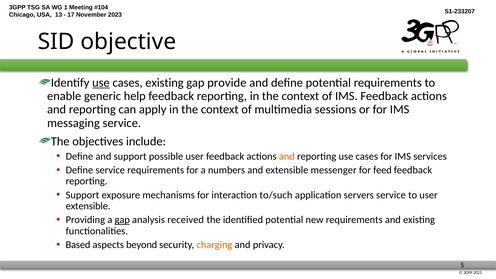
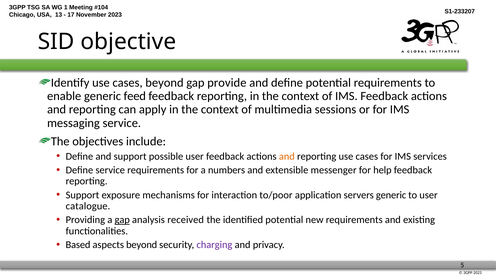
use underline: present -> none (101, 83)
cases existing: existing -> beyond (164, 83)
help: help -> feed (135, 96)
feed: feed -> help (382, 170)
to/such: to/such -> to/poor (276, 195)
servers service: service -> generic (391, 195)
extensible: extensible -> catalogue (88, 206)
charging colour: orange -> purple (214, 245)
